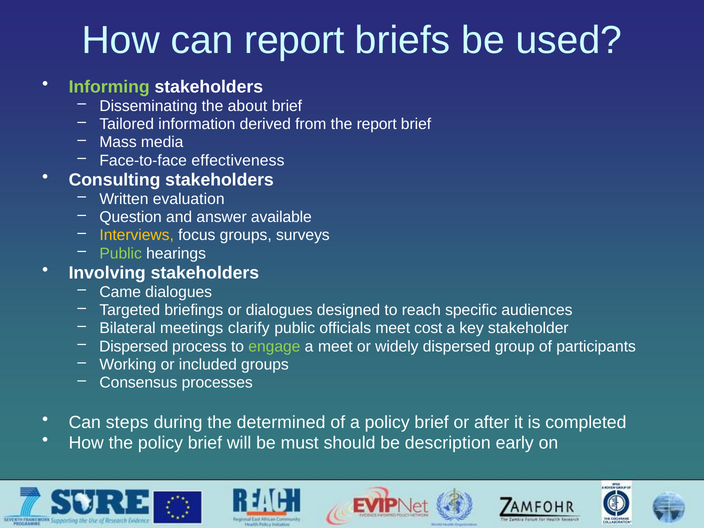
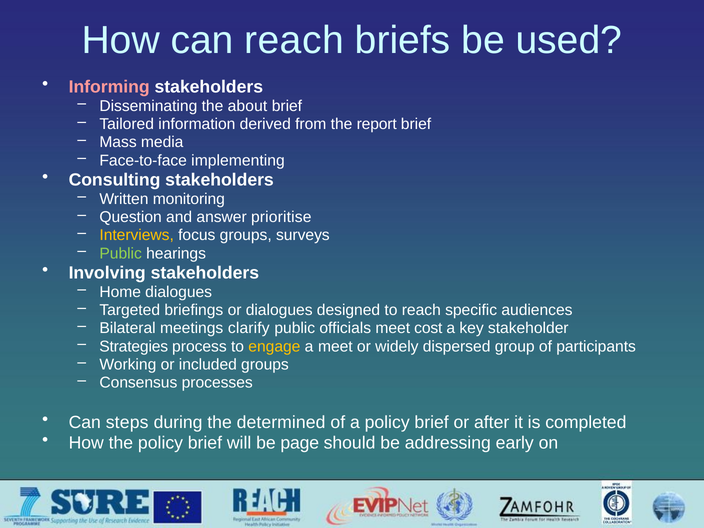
can report: report -> reach (294, 40)
Informing colour: light green -> pink (109, 87)
effectiveness: effectiveness -> implementing (238, 160)
evaluation: evaluation -> monitoring (189, 199)
available: available -> prioritise (281, 217)
Came: Came -> Home (120, 292)
Dispersed: Dispersed -> Strategies (134, 346)
engage colour: light green -> yellow (274, 346)
must: must -> page (300, 443)
description: description -> addressing (448, 443)
